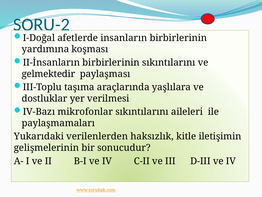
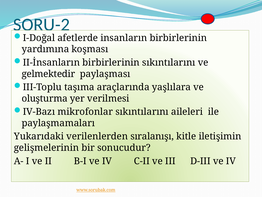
dostluklar: dostluklar -> oluşturma (45, 98)
haksızlık: haksızlık -> sıralanışı (152, 136)
